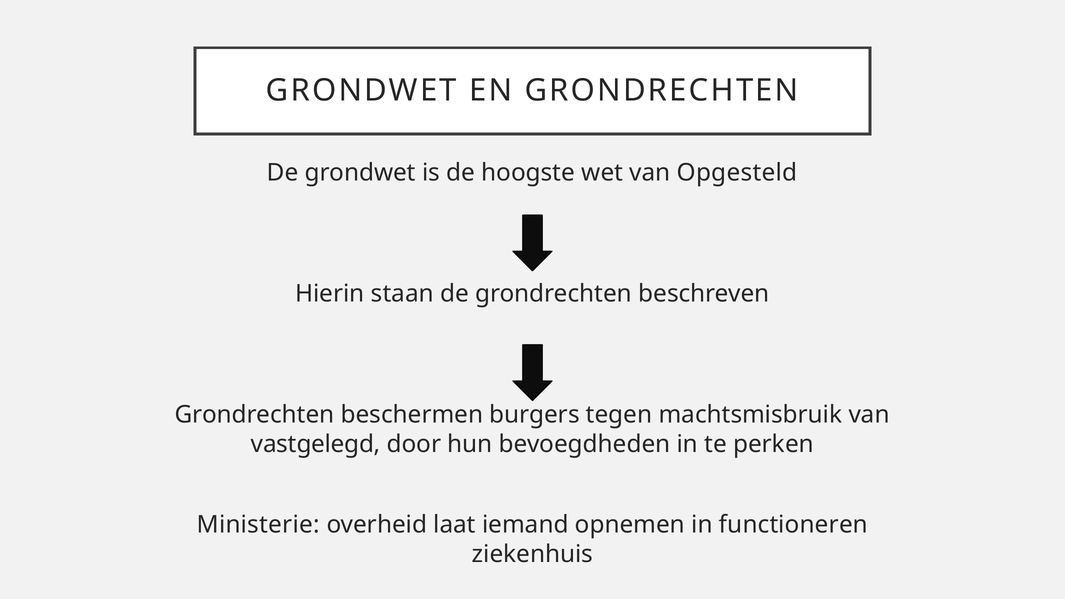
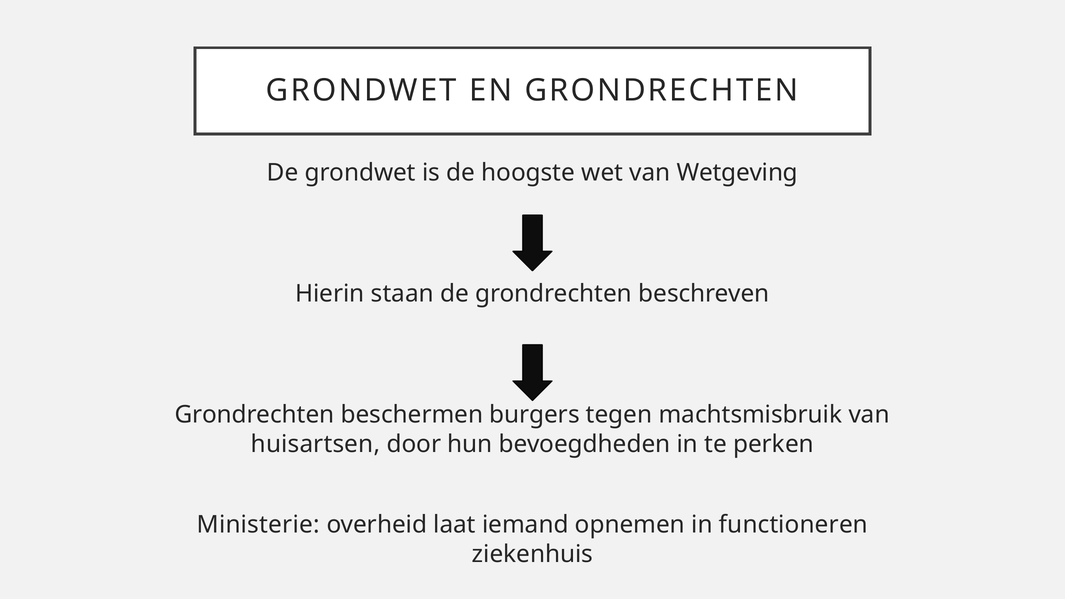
Opgesteld: Opgesteld -> Wetgeving (737, 173)
vastgelegd: vastgelegd -> huisartsen (315, 444)
